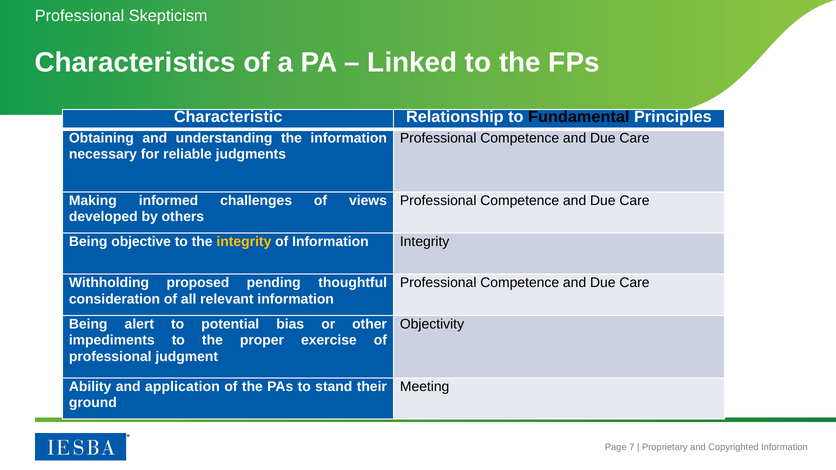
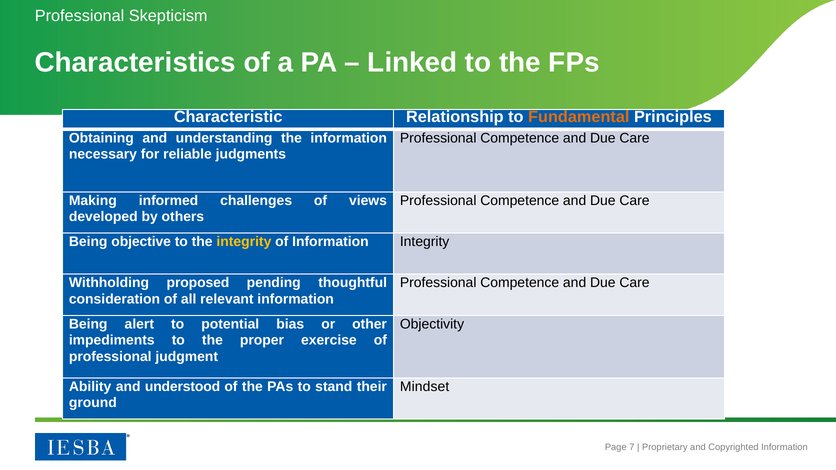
Fundamental colour: black -> orange (579, 117)
application: application -> understood (183, 387)
Meeting: Meeting -> Mindset (425, 387)
